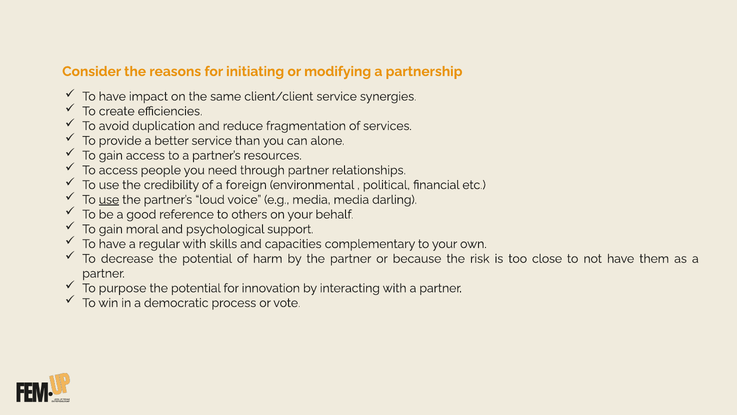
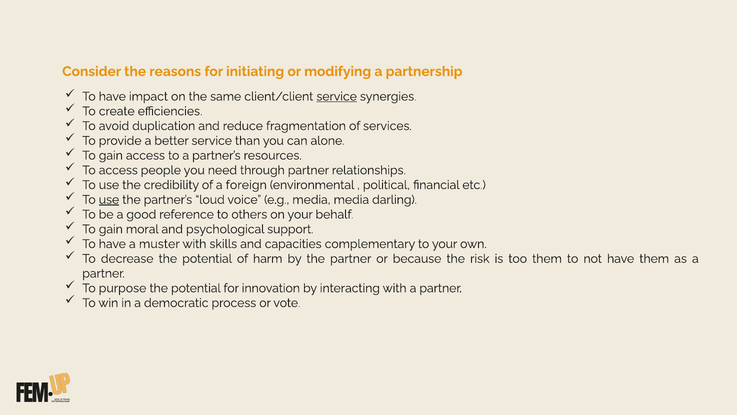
service underline: none -> present (337, 96)
regular: regular -> muster (159, 244)
too close: close -> them (547, 258)
